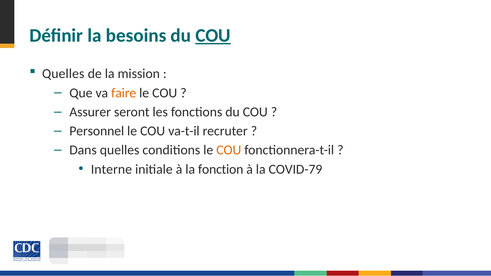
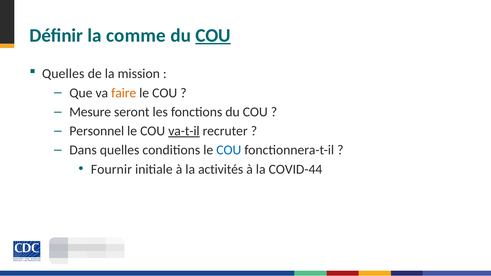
besoins: besoins -> comme (136, 36)
Assurer: Assurer -> Mesure (90, 112)
va-t-il underline: none -> present (184, 131)
COU colour: orange -> blue (229, 150)
Interne: Interne -> Fournir (111, 169)
fonction: fonction -> activités (221, 169)
COVID-79: COVID-79 -> COVID-44 (295, 169)
